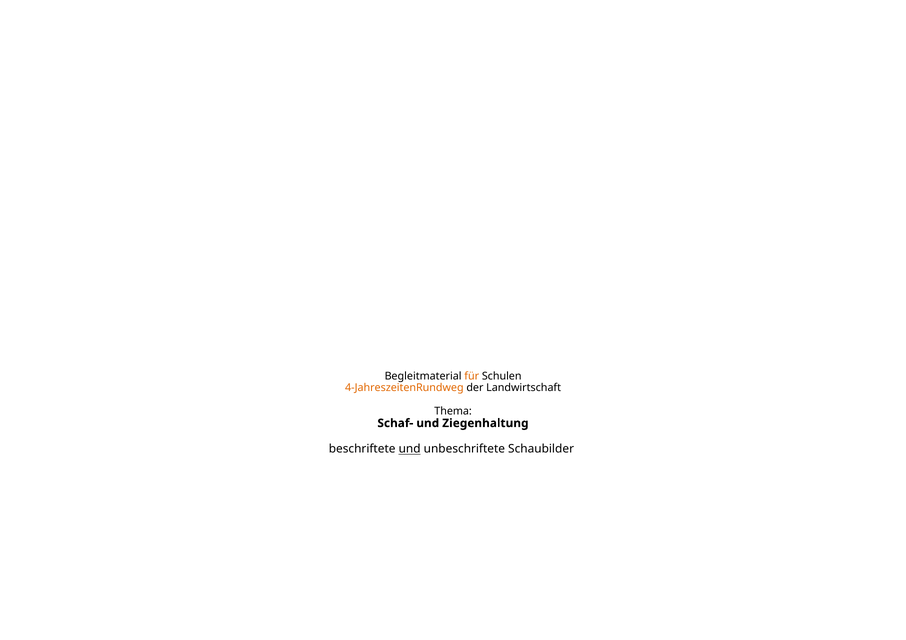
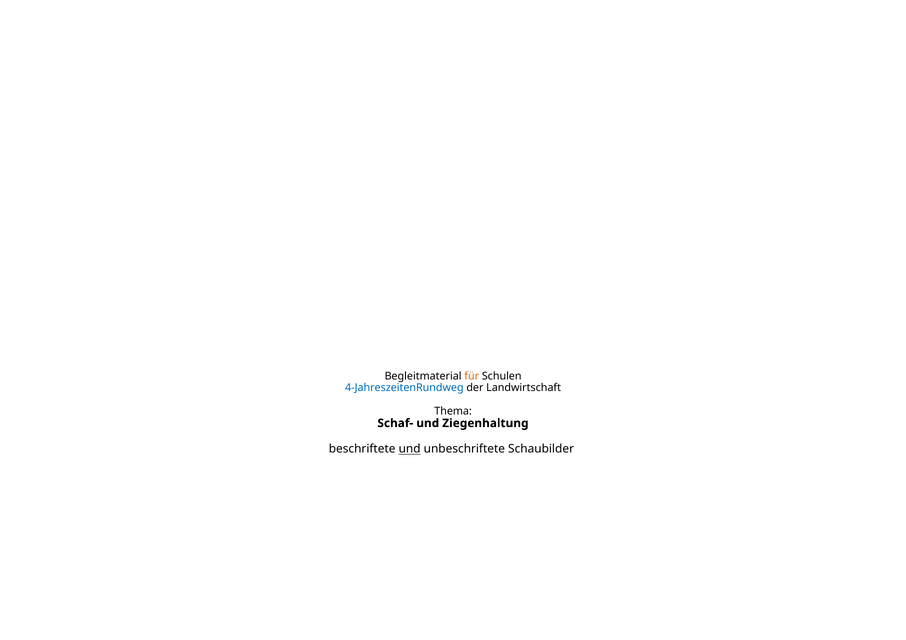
4-JahreszeitenRundweg colour: orange -> blue (404, 388)
